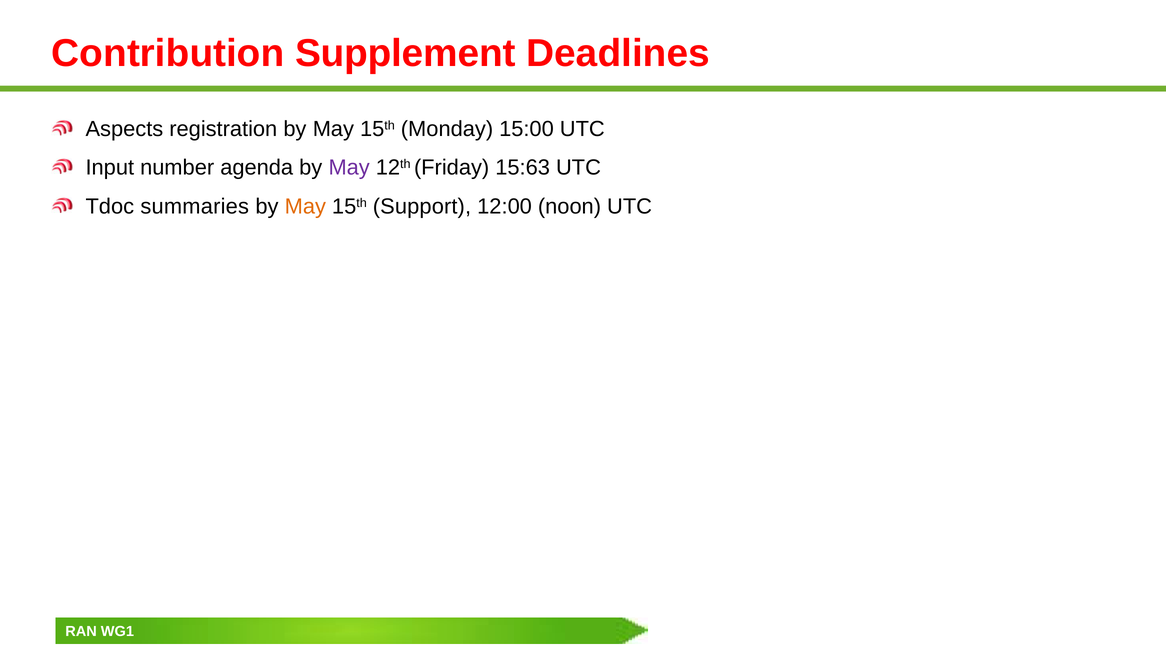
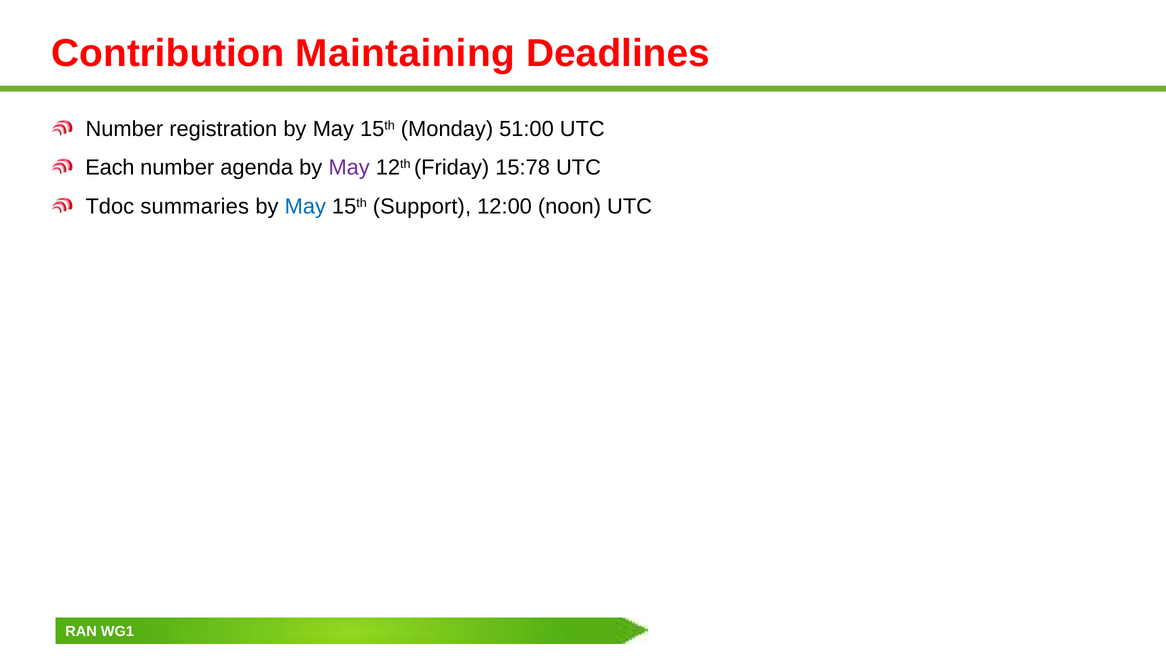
Supplement: Supplement -> Maintaining (405, 53)
Aspects: Aspects -> Number (124, 129)
15:00: 15:00 -> 51:00 (526, 129)
Input: Input -> Each (110, 168)
15:63: 15:63 -> 15:78 (523, 168)
May colour: orange -> blue (305, 206)
